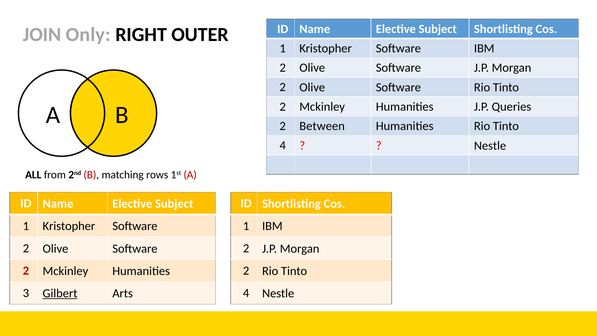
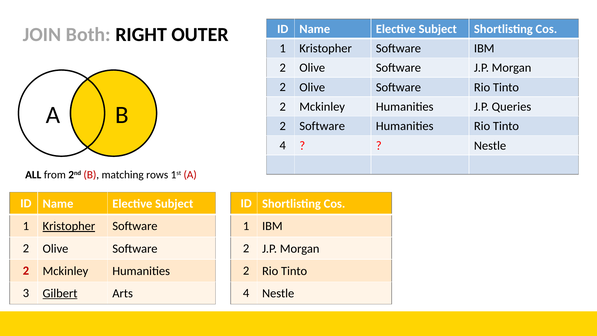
Only: Only -> Both (88, 35)
2 Between: Between -> Software (322, 126)
Kristopher underline: none -> present (69, 226)
